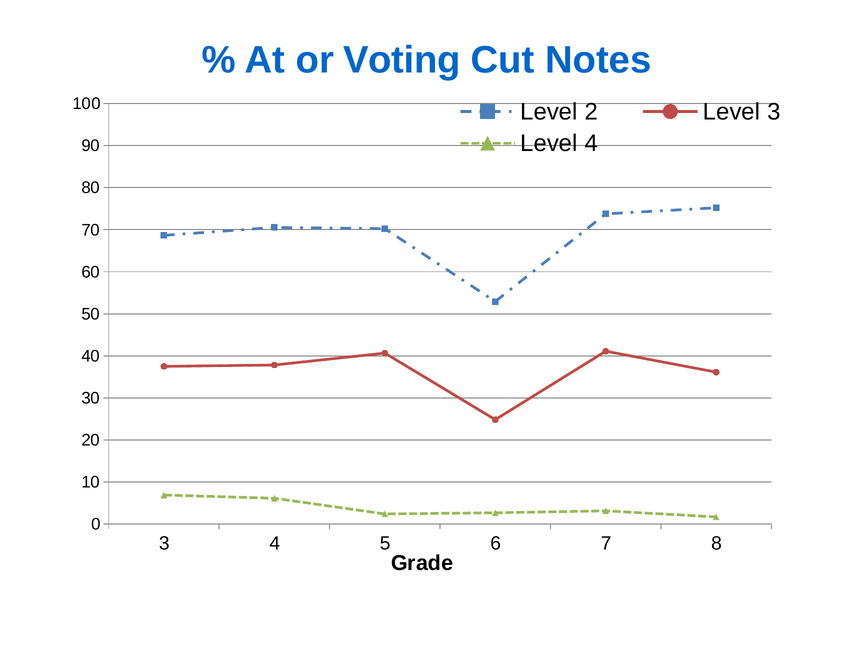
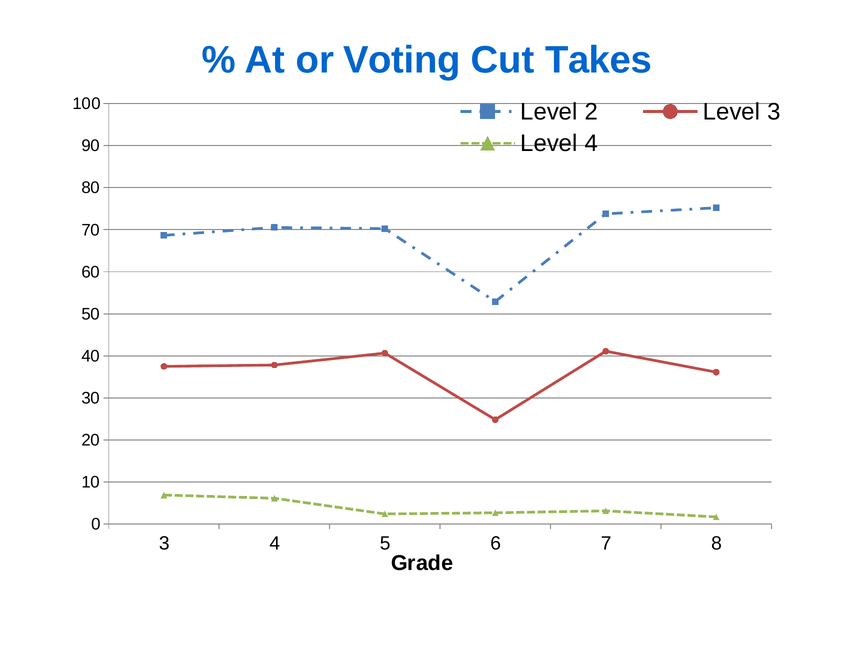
Notes: Notes -> Takes (599, 60)
